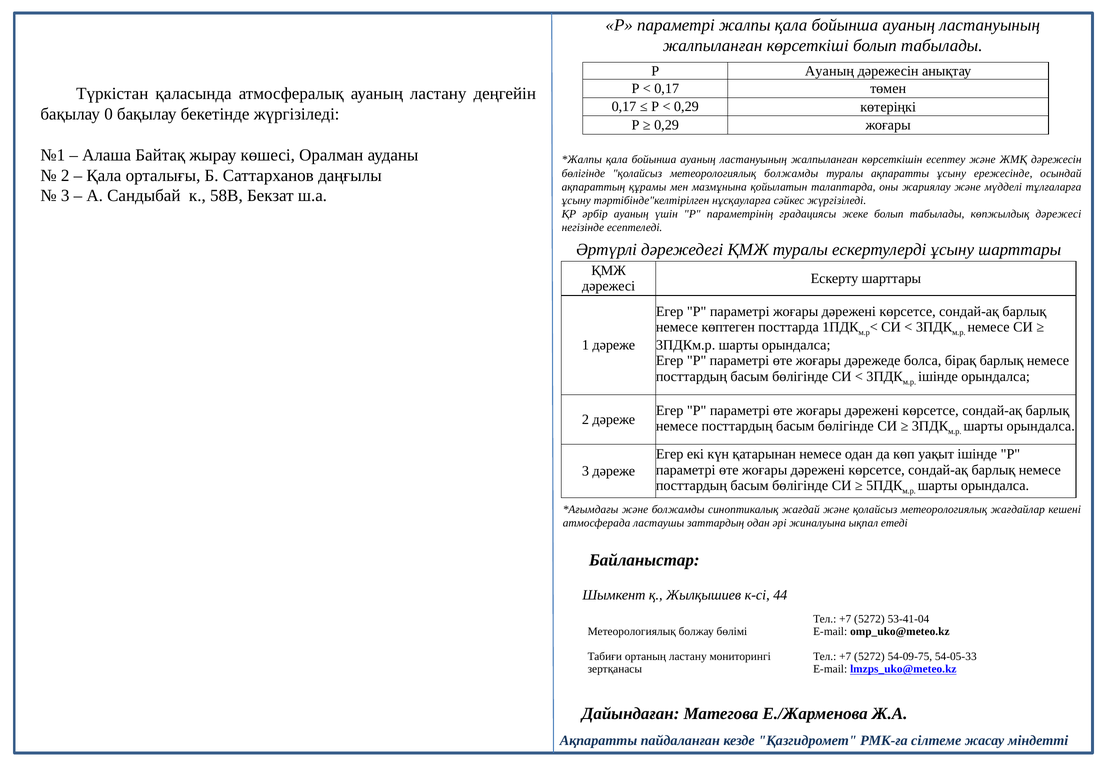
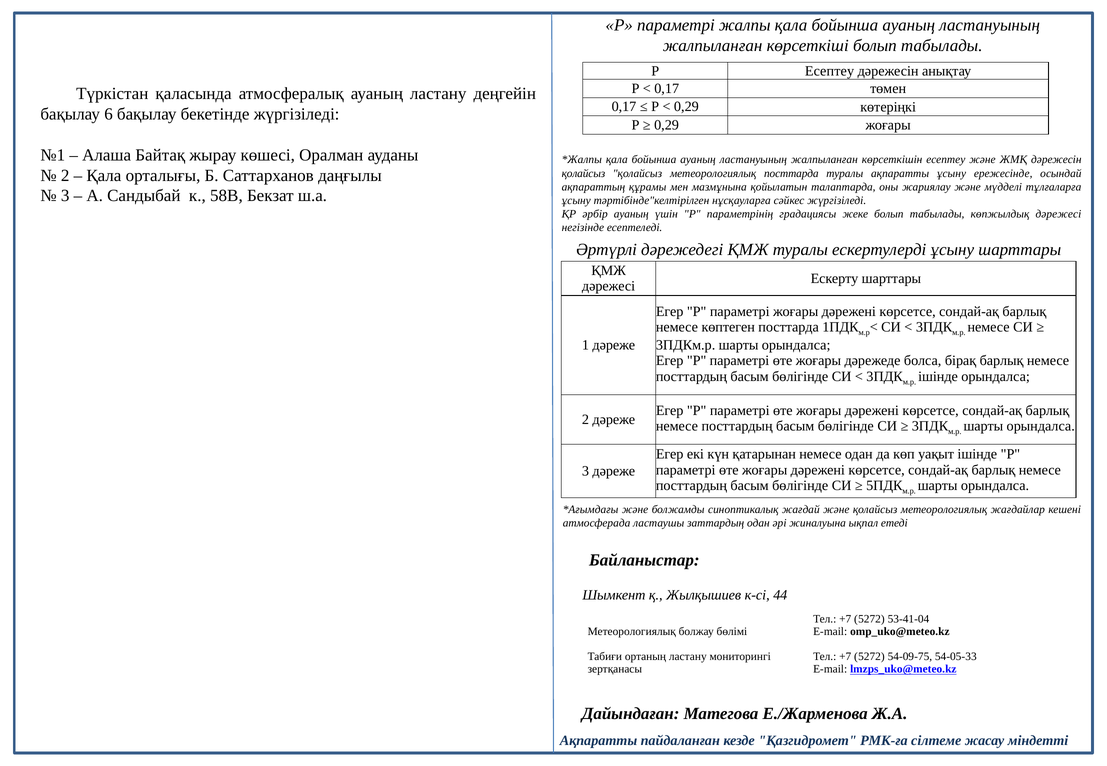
Р Ауаның: Ауаның -> Есептеу (830, 71)
0: 0 -> 6 (109, 114)
бөлігінде: бөлігінде -> қолайсыз (583, 173)
метеорологиялық болжамды: болжамды -> посттарда (791, 173)
